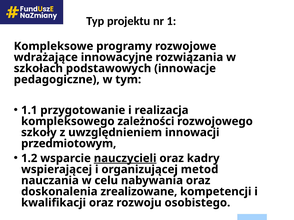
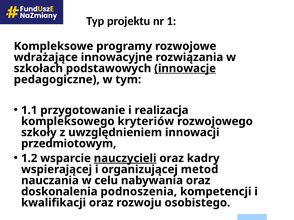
innowacje underline: none -> present (185, 69)
zależności: zależności -> kryteriów (146, 122)
zrealizowane: zrealizowane -> podnoszenia (139, 192)
